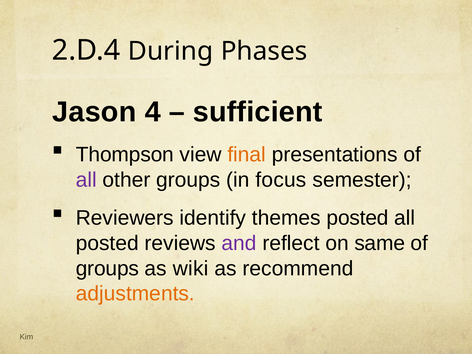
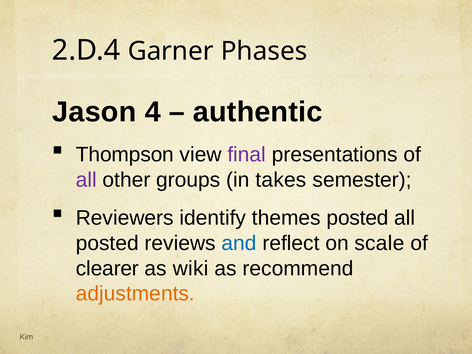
During: During -> Garner (171, 51)
sufficient: sufficient -> authentic (258, 112)
final colour: orange -> purple (247, 155)
focus: focus -> takes (281, 180)
and colour: purple -> blue (239, 243)
same: same -> scale (379, 243)
groups: groups -> clearer (107, 268)
